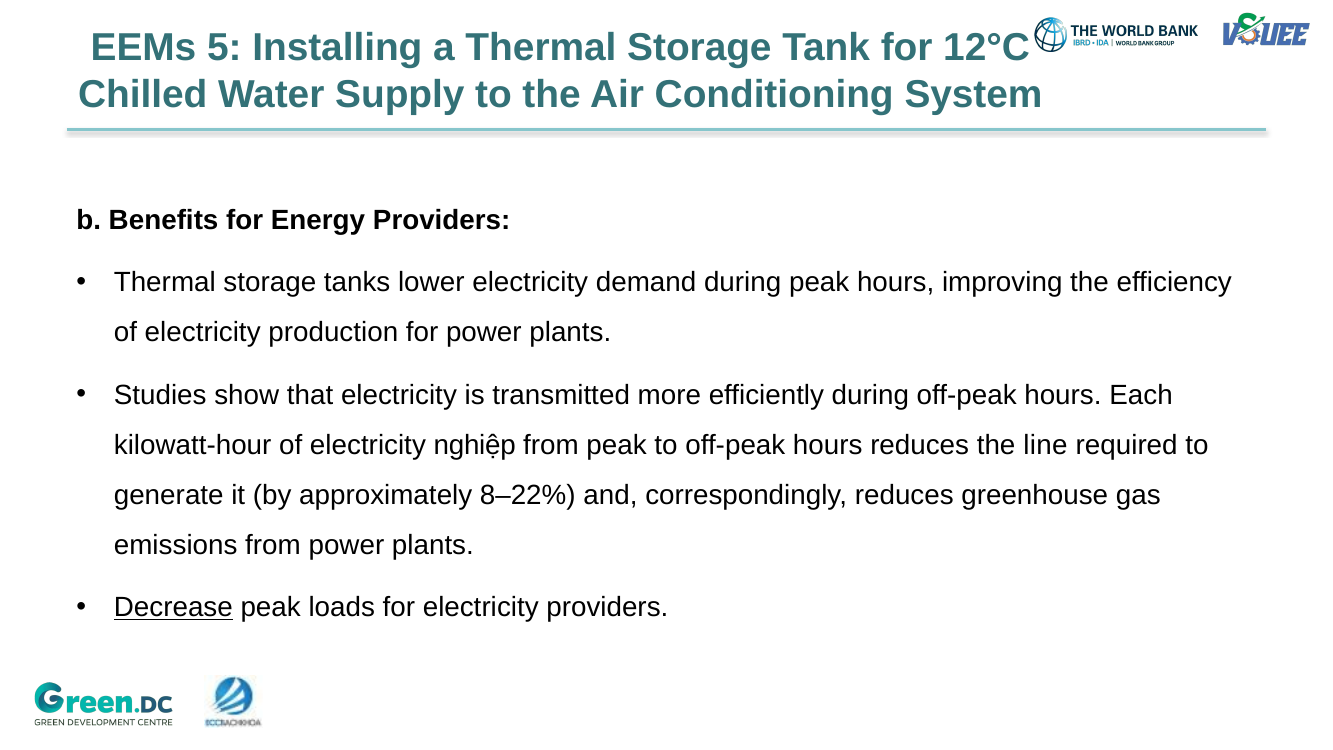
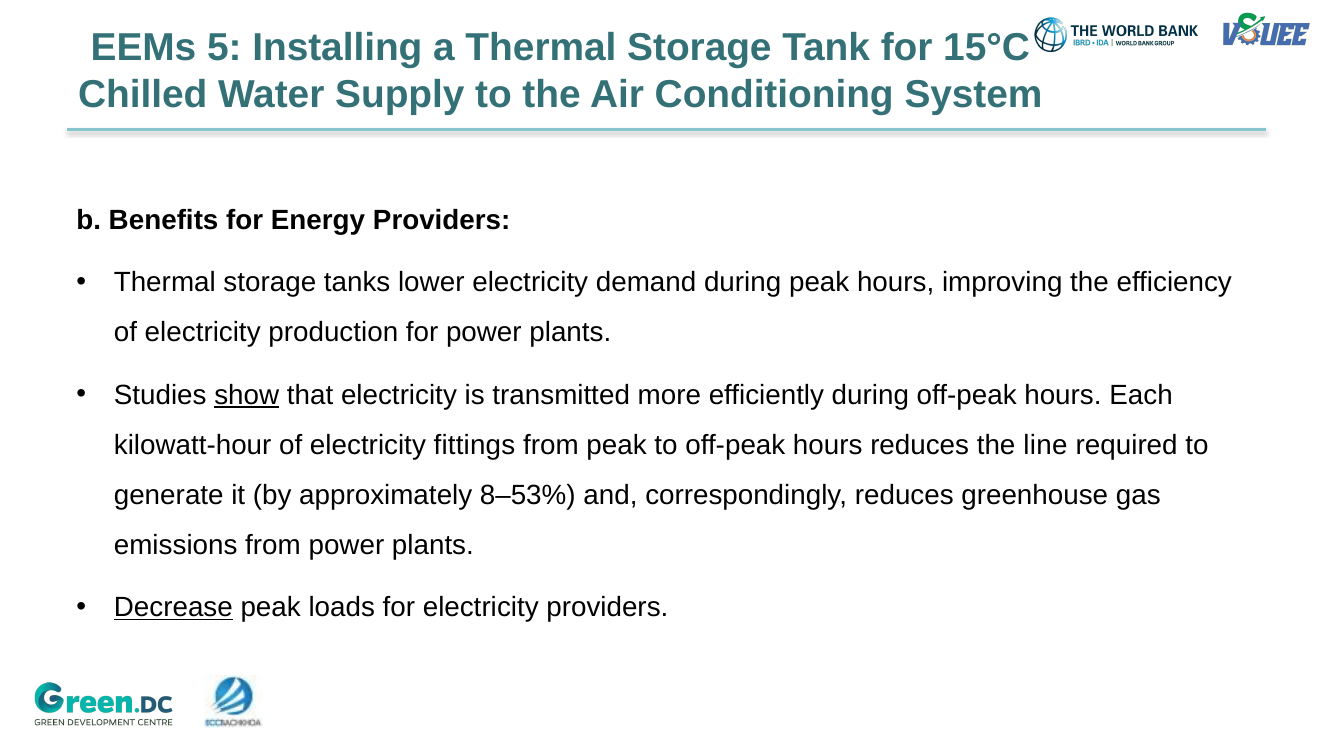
12°C: 12°C -> 15°C (987, 47)
show underline: none -> present (247, 395)
nghiệp: nghiệp -> fittings (474, 445)
8–22%: 8–22% -> 8–53% (528, 495)
